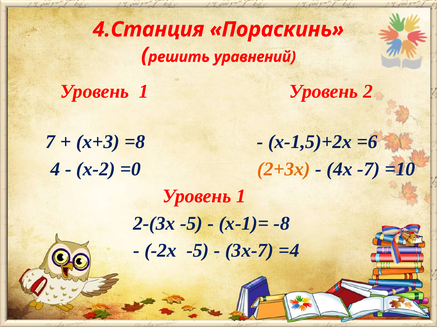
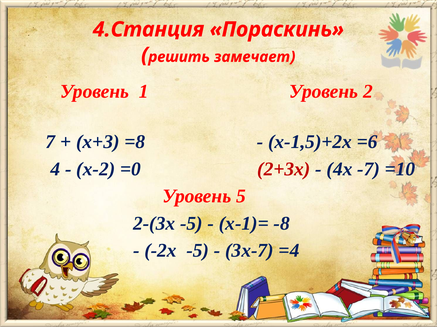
уравнений: уравнений -> замечает (255, 57)
2+3х colour: orange -> red (284, 169)
1: 1 -> 5 (241, 197)
